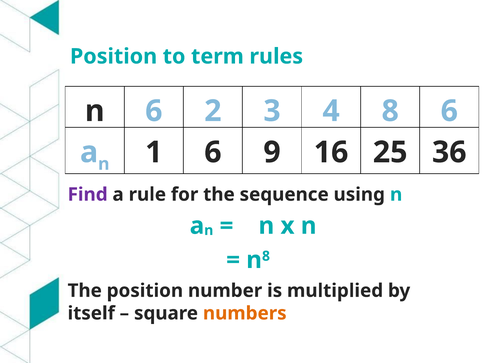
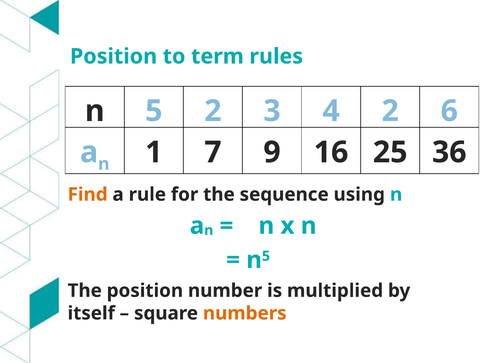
6: 6 -> 5 (154, 111)
4 8: 8 -> 2 (390, 111)
1 6: 6 -> 7 (213, 152)
Find colour: purple -> orange (88, 195)
8: 8 -> 5 (266, 256)
